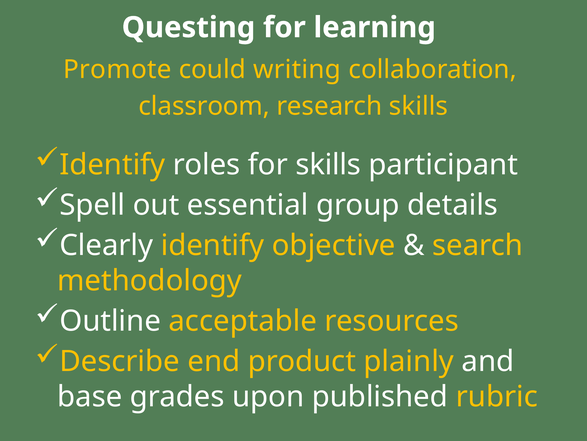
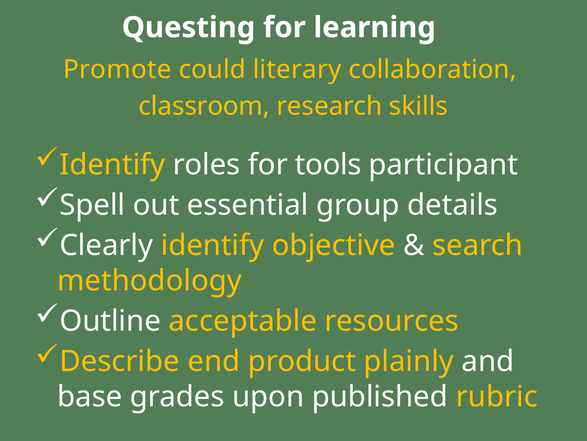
writing: writing -> literary (297, 69)
for skills: skills -> tools (328, 164)
